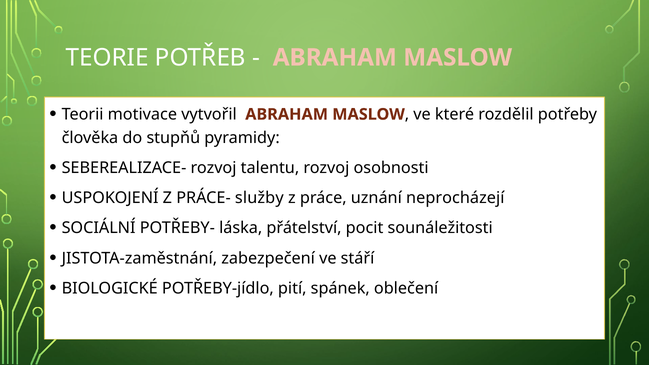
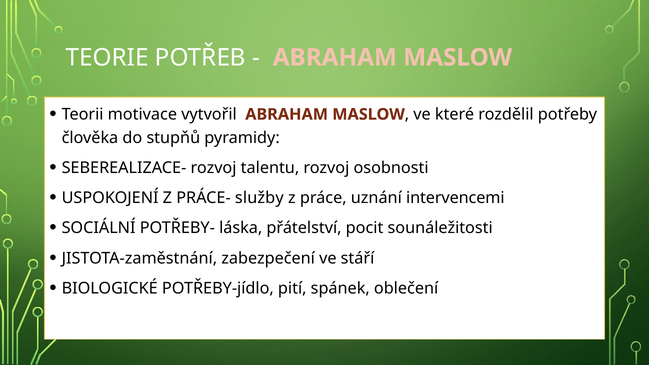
neprocházejí: neprocházejí -> intervencemi (455, 198)
